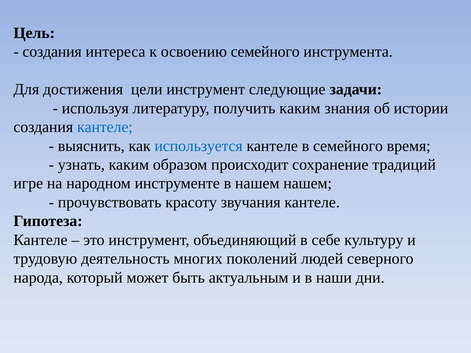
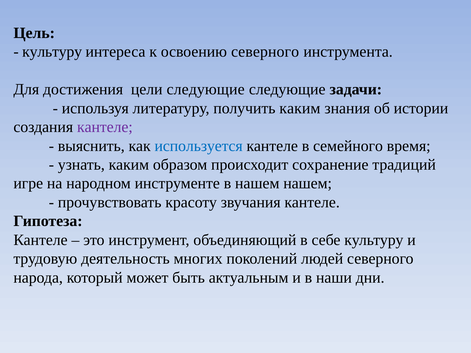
создания: создания -> культуру (52, 52)
освоению семейного: семейного -> северного (265, 52)
цели инструмент: инструмент -> следующие (206, 89)
кантеле colour: blue -> purple (105, 127)
